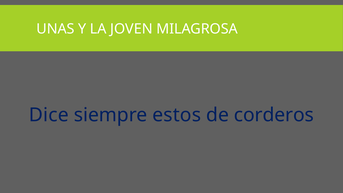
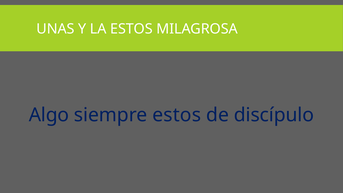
LA JOVEN: JOVEN -> ESTOS (131, 29)
Dice: Dice -> Algo (49, 115)
corderos: corderos -> discípulo (274, 115)
